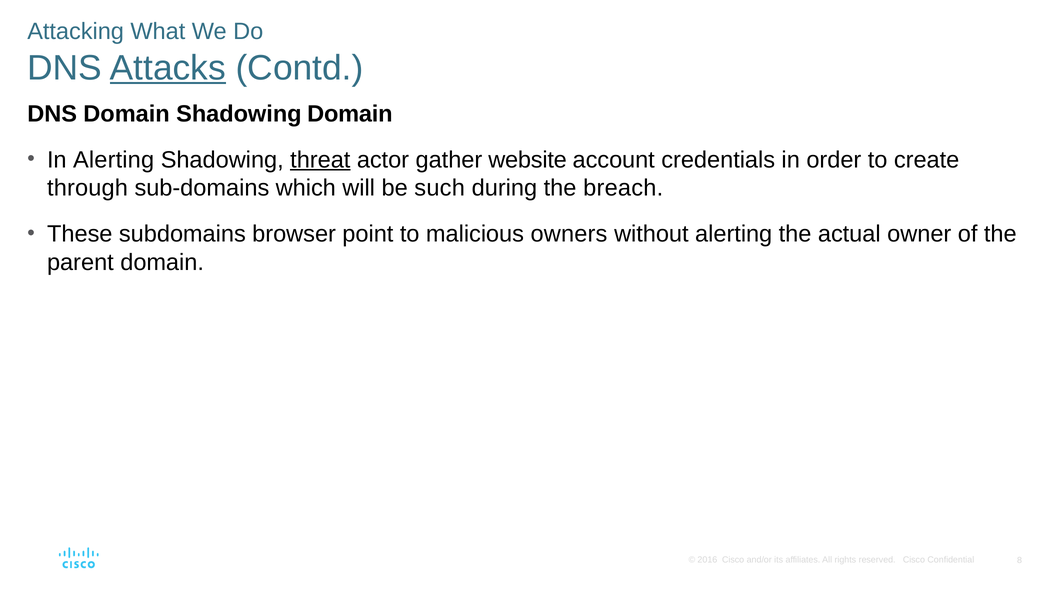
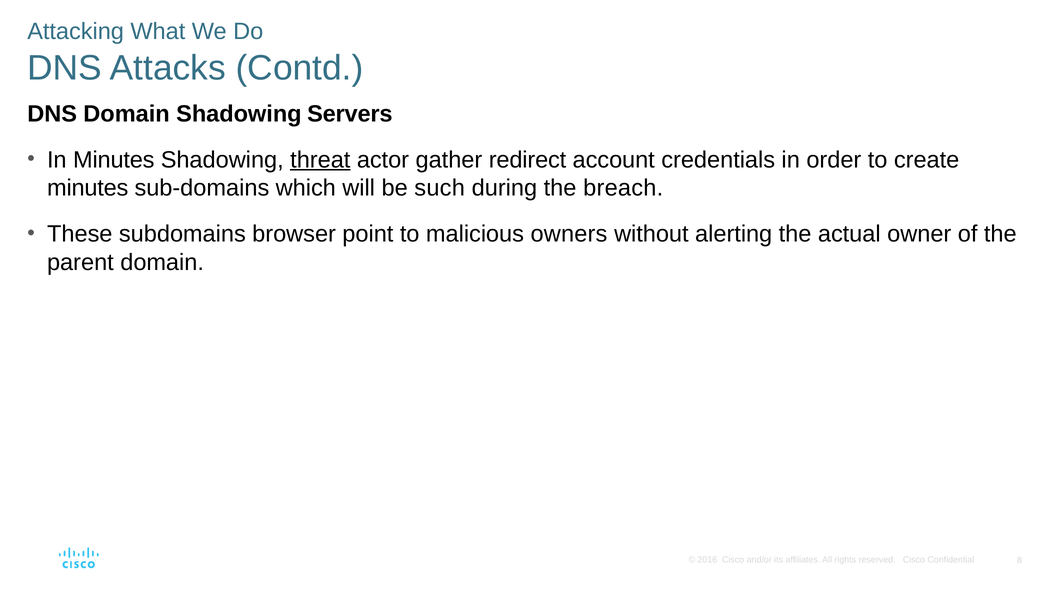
Attacks underline: present -> none (168, 68)
Shadowing Domain: Domain -> Servers (350, 114)
In Alerting: Alerting -> Minutes (114, 160)
website: website -> redirect (528, 160)
through: through -> minutes (88, 188)
